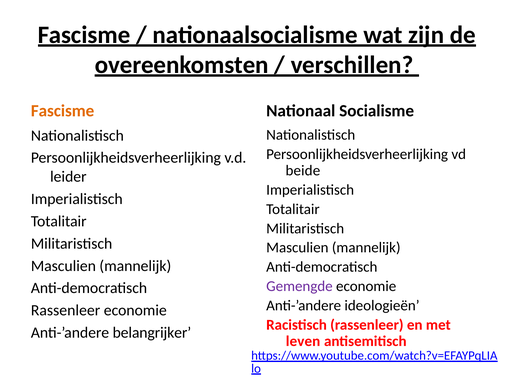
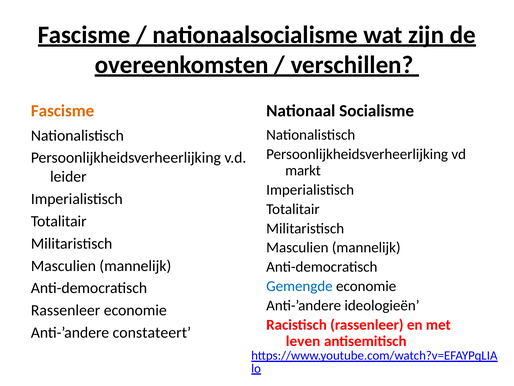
beide: beide -> markt (303, 170)
Gemengde colour: purple -> blue (299, 286)
belangrijker: belangrijker -> constateert (152, 332)
